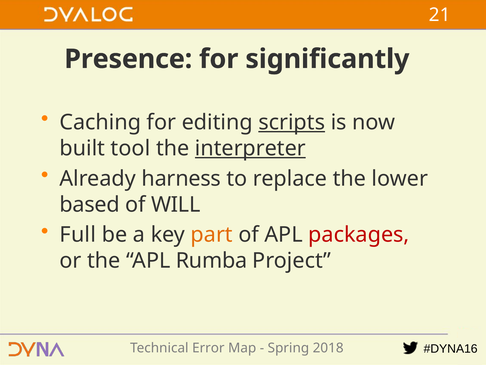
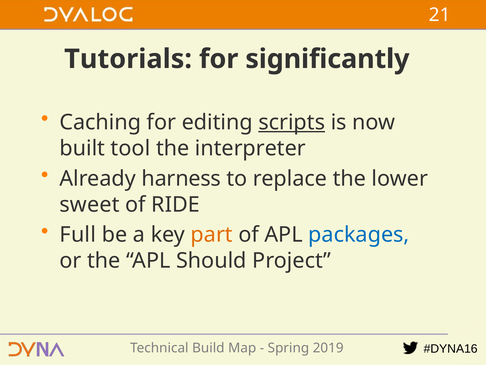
Presence: Presence -> Tutorials (128, 59)
interpreter underline: present -> none (250, 148)
based: based -> sweet (89, 204)
WILL: WILL -> RIDE (176, 204)
packages colour: red -> blue (359, 235)
Rumba: Rumba -> Should (211, 260)
Error: Error -> Build (208, 348)
2018: 2018 -> 2019 (328, 348)
